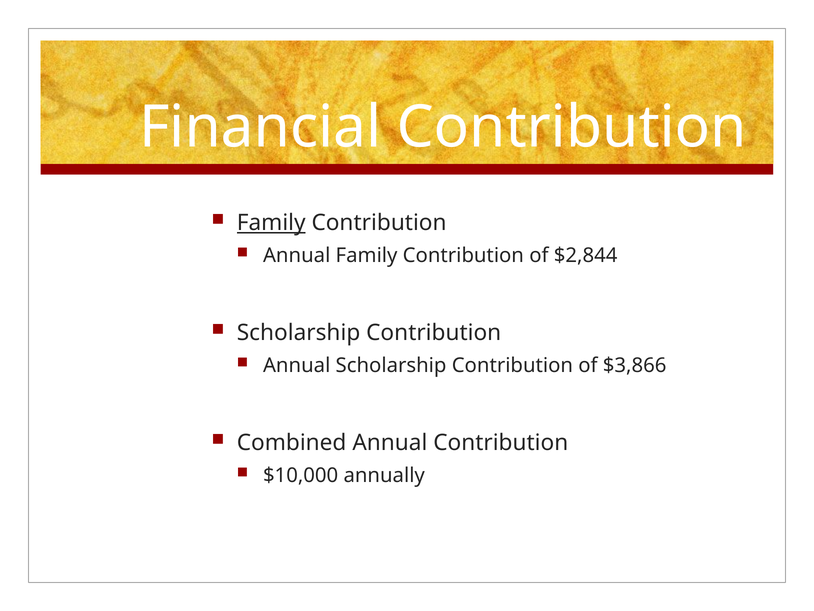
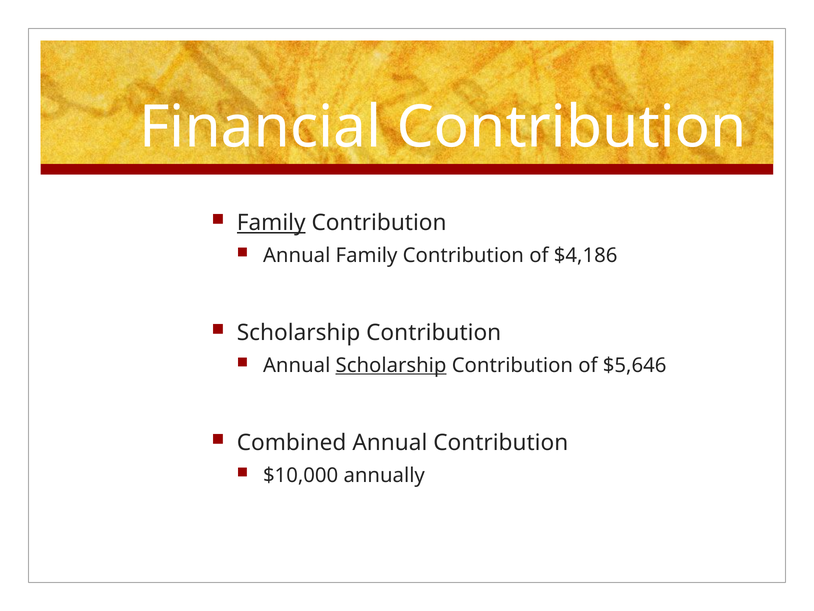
$2,844: $2,844 -> $4,186 (586, 255)
Scholarship underline: none -> present (391, 365)
$3,866: $3,866 -> $5,646 (635, 365)
